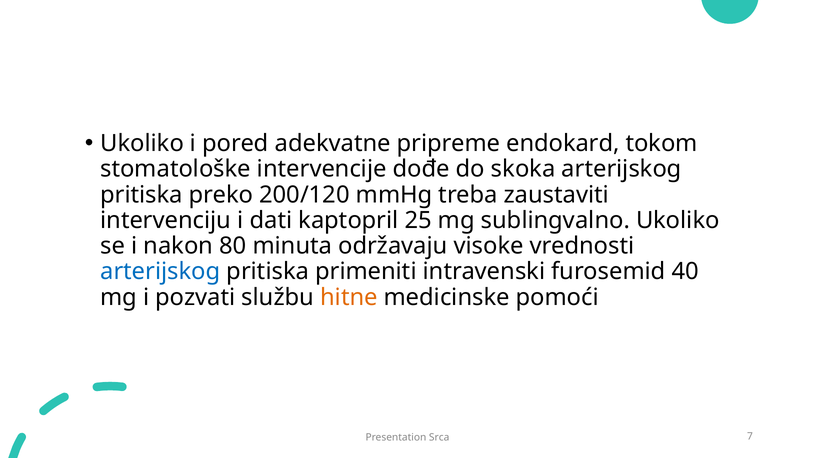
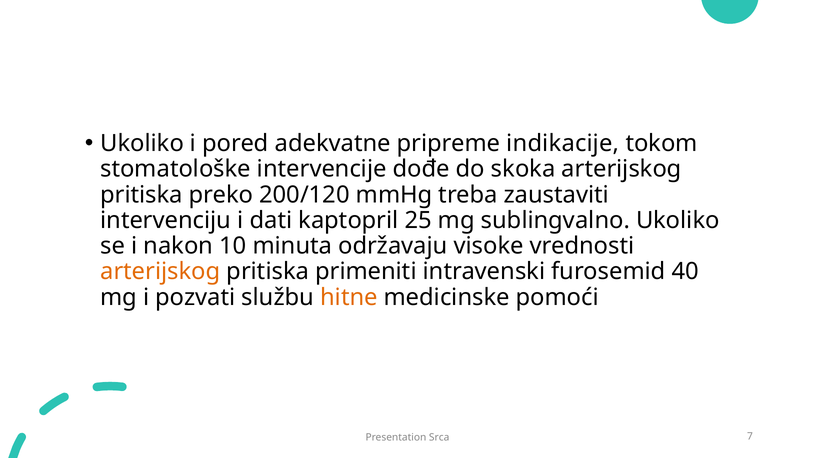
endokard: endokard -> indikacije (563, 144)
80: 80 -> 10 (233, 246)
arterijskog colour: blue -> orange (160, 272)
